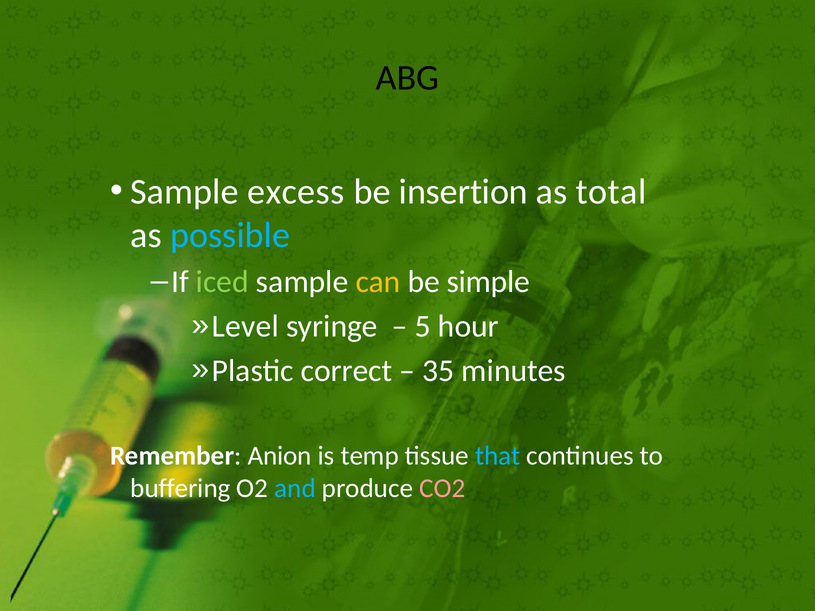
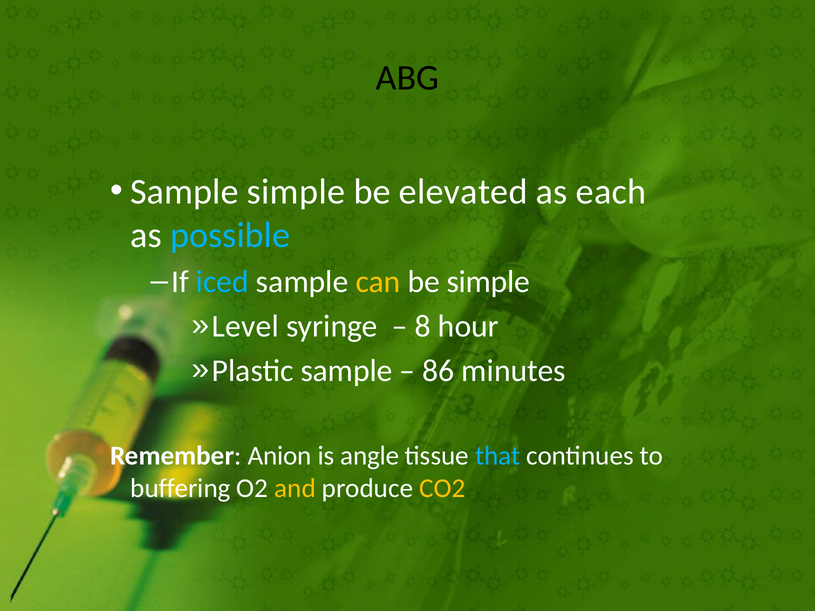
Sample excess: excess -> simple (296, 192)
insertion: insertion -> elevated (463, 192)
total: total -> each (611, 192)
iced colour: light green -> light blue (222, 282)
5: 5 -> 8 (423, 326)
Plastic correct: correct -> sample (347, 371)
35: 35 -> 86 (438, 371)
temp: temp -> angle (370, 456)
and colour: light blue -> yellow (295, 488)
CO2 colour: pink -> yellow (442, 488)
